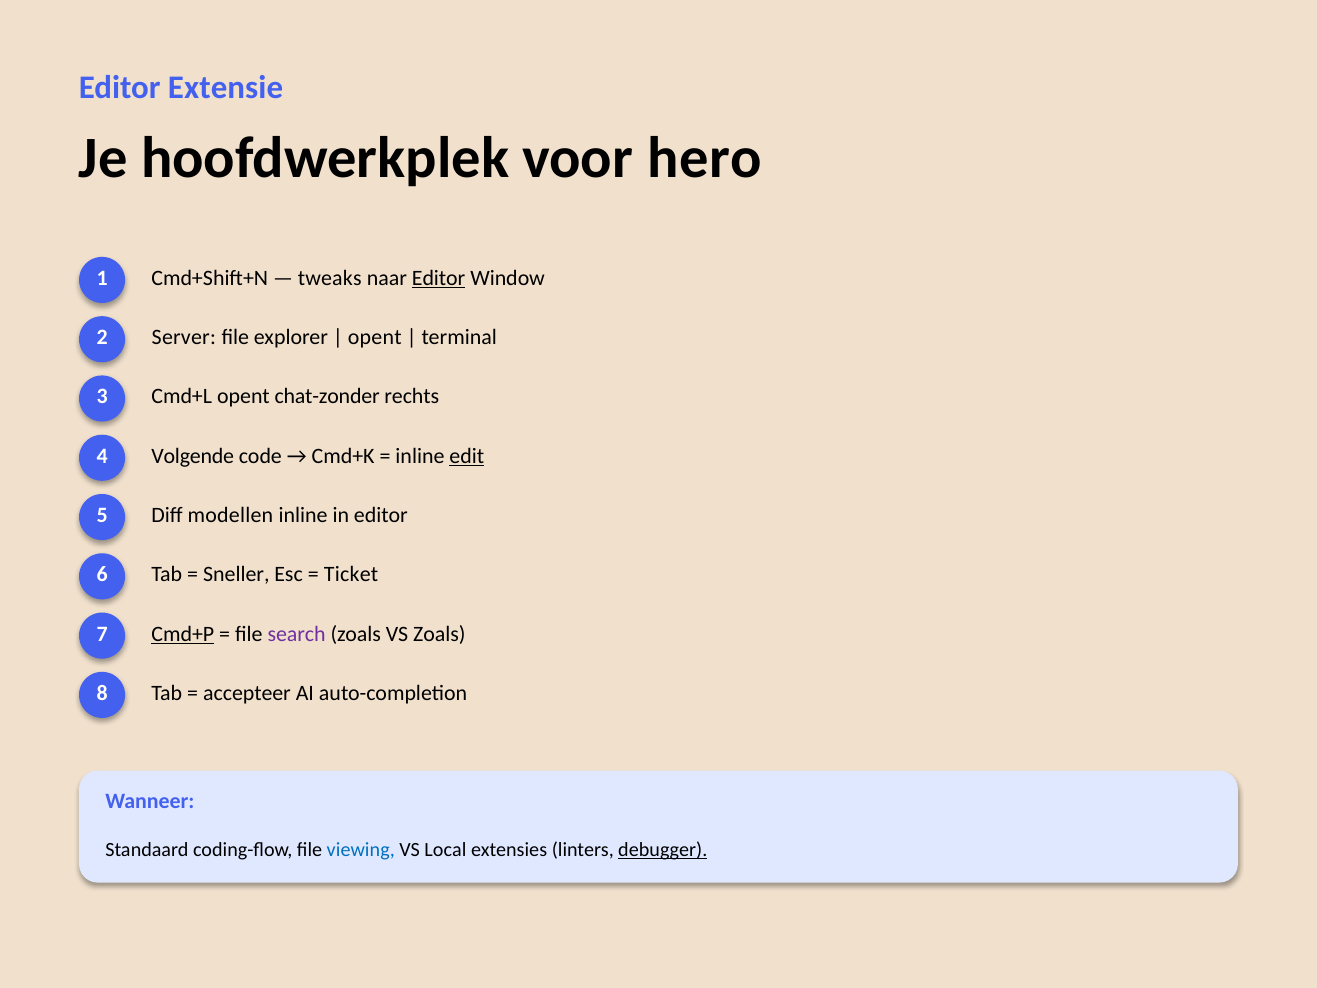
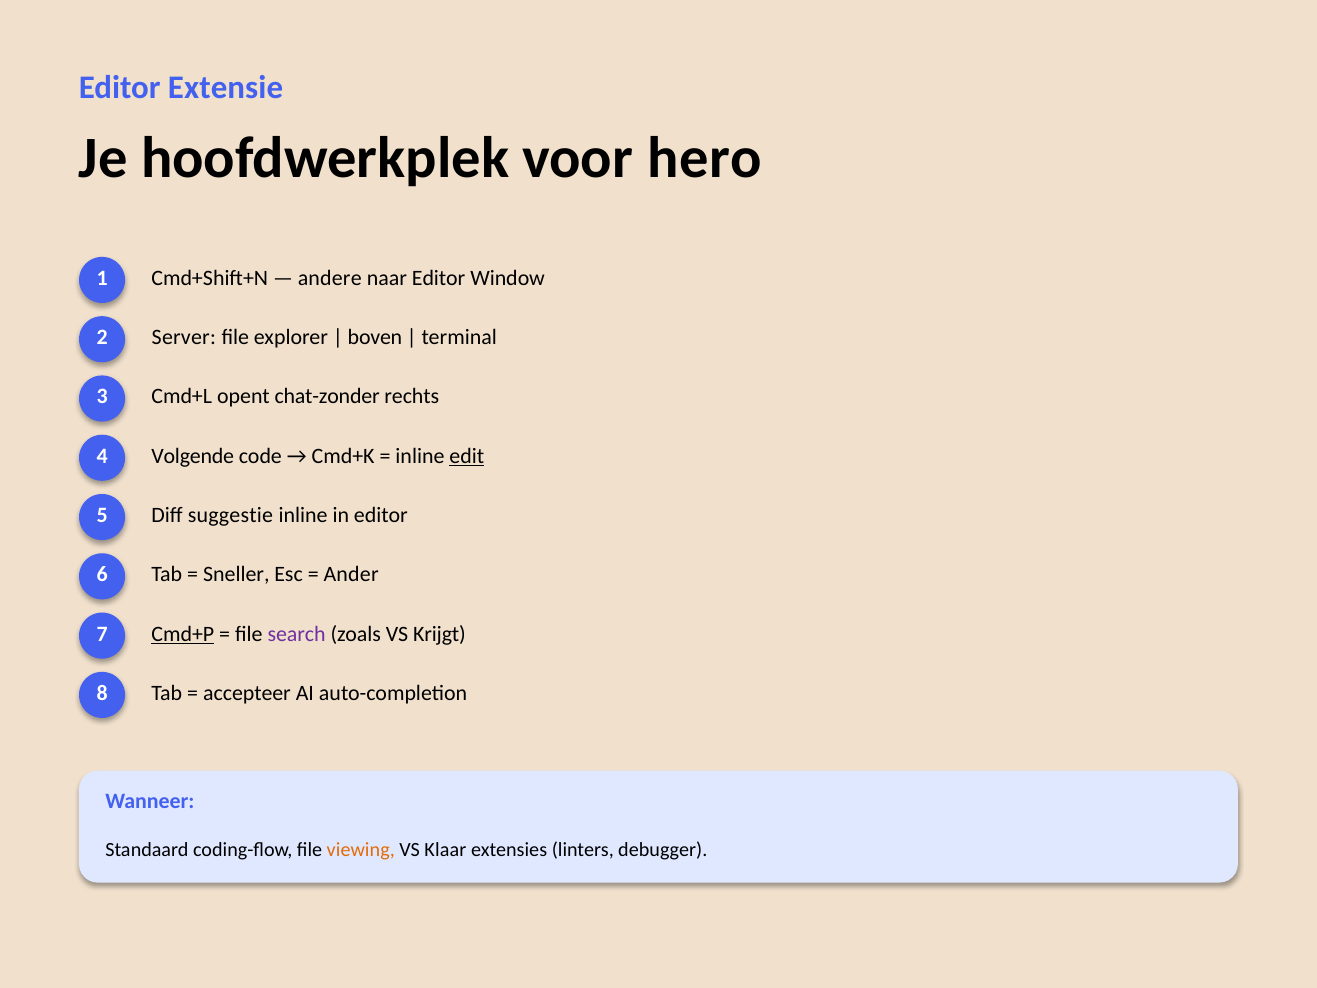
tweaks: tweaks -> andere (330, 278)
Editor underline: present -> none (439, 278)
opent: opent -> boven (375, 337)
modellen: modellen -> suggestie (230, 515)
Ticket: Ticket -> Ander (351, 574)
VS Zoals: Zoals -> Krijgt (439, 634)
viewing colour: blue -> orange (361, 850)
Local: Local -> Klaar (445, 850)
debugger underline: present -> none (663, 850)
